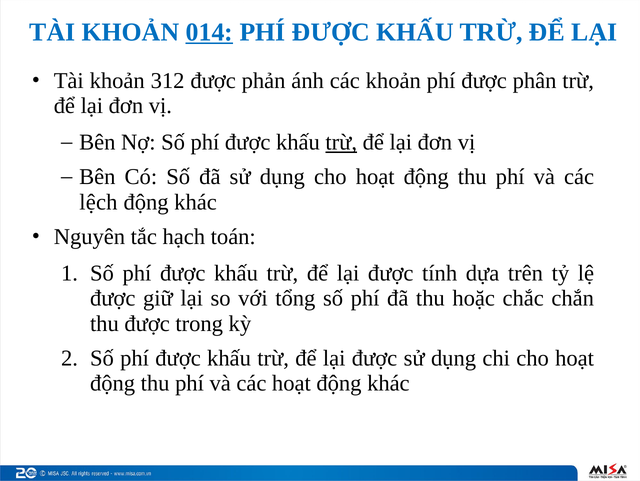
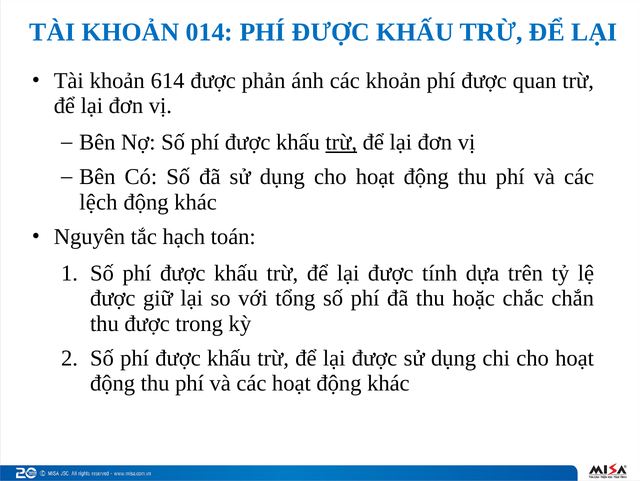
014 underline: present -> none (209, 32)
312: 312 -> 614 (168, 80)
phân: phân -> quan (535, 80)
